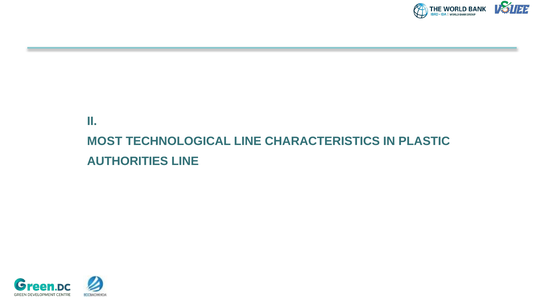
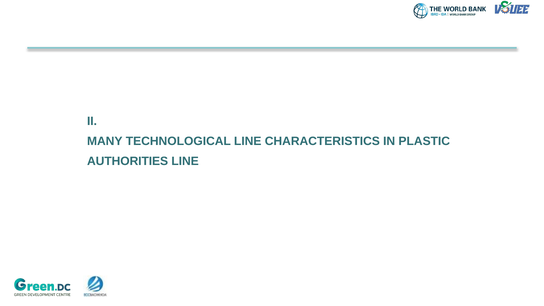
MOST: MOST -> MANY (105, 141)
